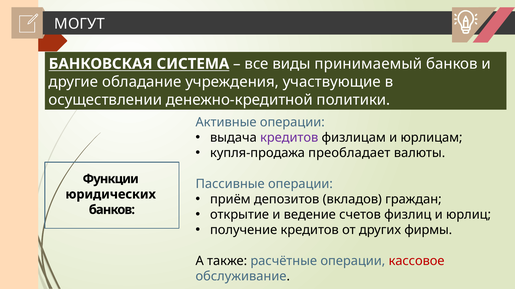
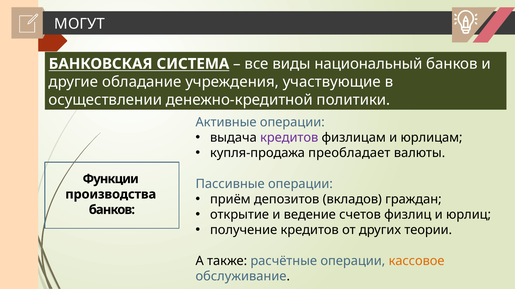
принимаемый: принимаемый -> национальный (369, 64)
юридических: юридических -> производства (111, 195)
фирмы: фирмы -> теории (428, 231)
кассовое colour: red -> orange (417, 261)
